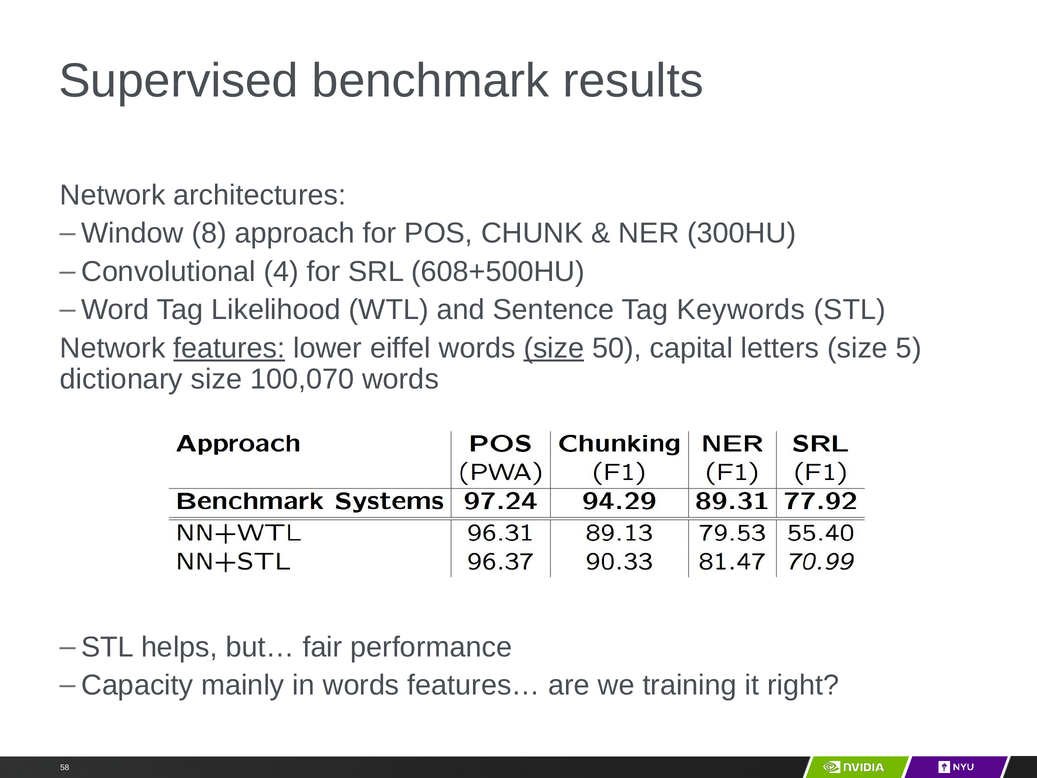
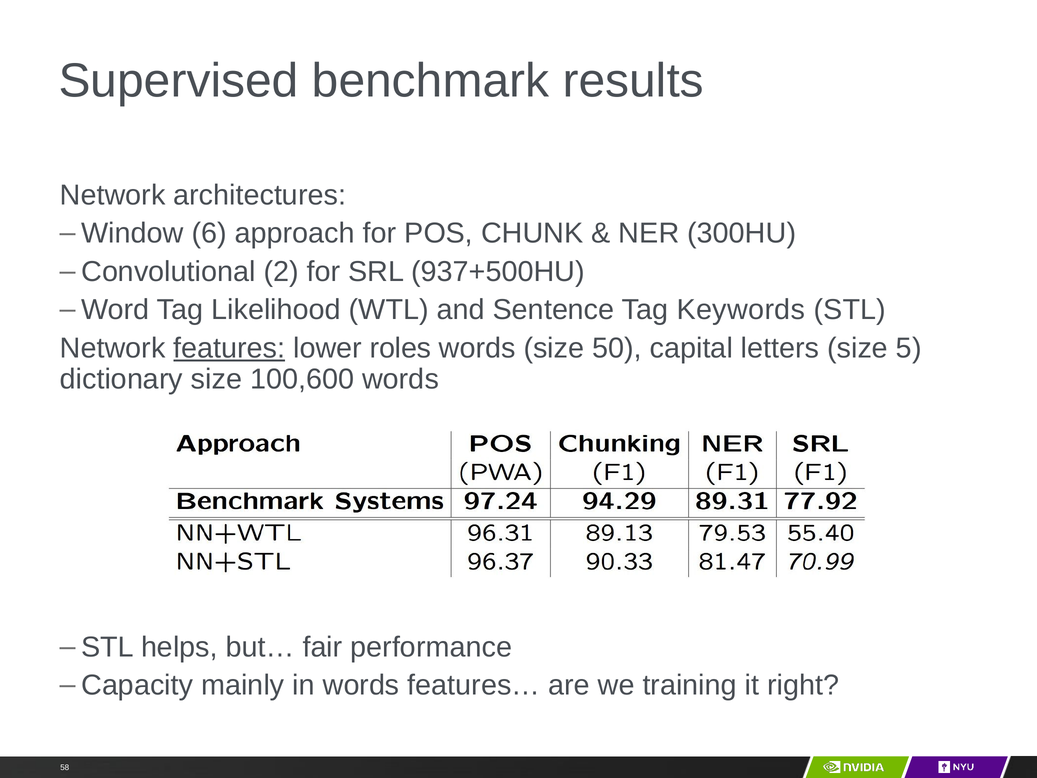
8: 8 -> 6 (209, 233)
4: 4 -> 2 (281, 272)
608+500HU: 608+500HU -> 937+500HU (498, 272)
eiffel: eiffel -> roles (401, 348)
size underline: present -> none (554, 348)
100,070: 100,070 -> 100,600 (302, 379)
